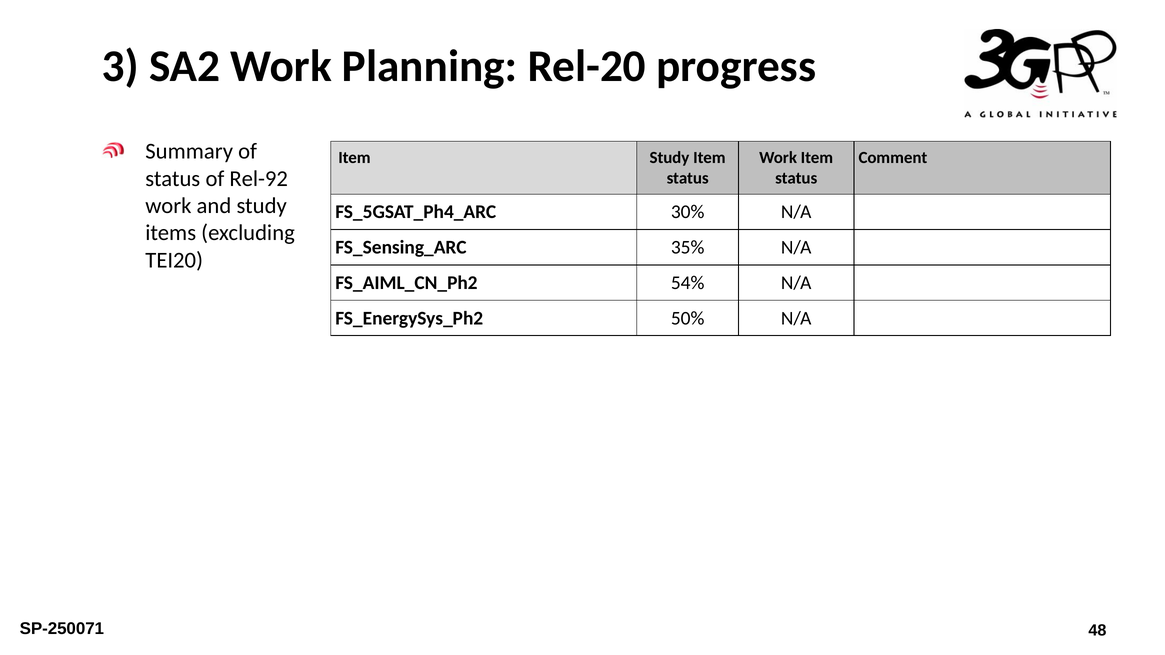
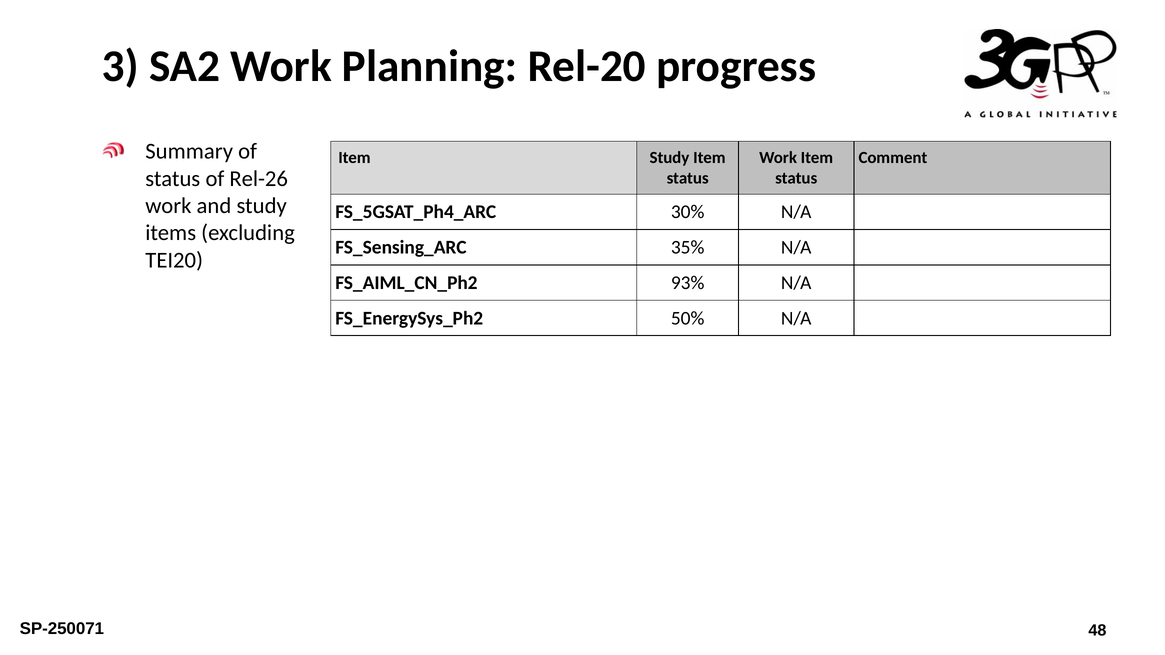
Rel-92: Rel-92 -> Rel-26 (259, 179)
54%: 54% -> 93% (688, 283)
